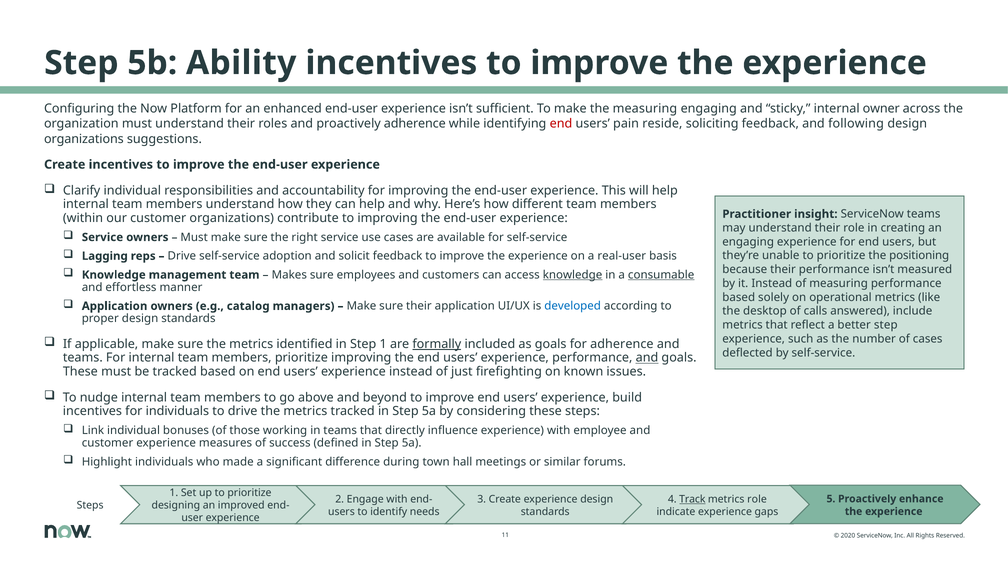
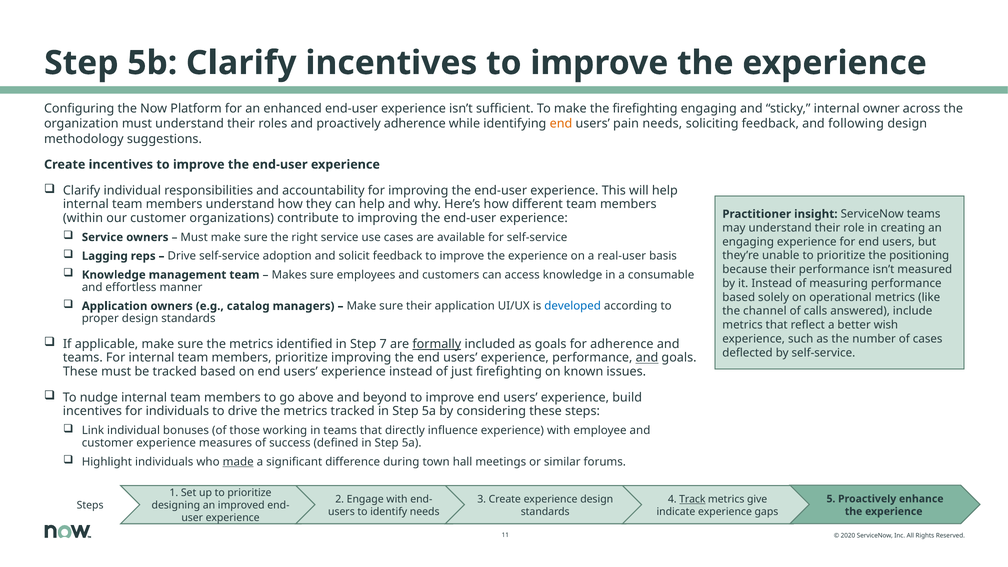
5b Ability: Ability -> Clarify (241, 63)
the measuring: measuring -> firefighting (645, 109)
end colour: red -> orange (561, 124)
pain reside: reside -> needs (662, 124)
organizations: organizations -> methodology (84, 139)
knowledge underline: present -> none (573, 275)
consumable underline: present -> none (661, 275)
desktop: desktop -> channel (765, 311)
better step: step -> wish (886, 325)
Step 1: 1 -> 7 (383, 344)
made underline: none -> present (238, 462)
metrics role: role -> give (757, 499)
